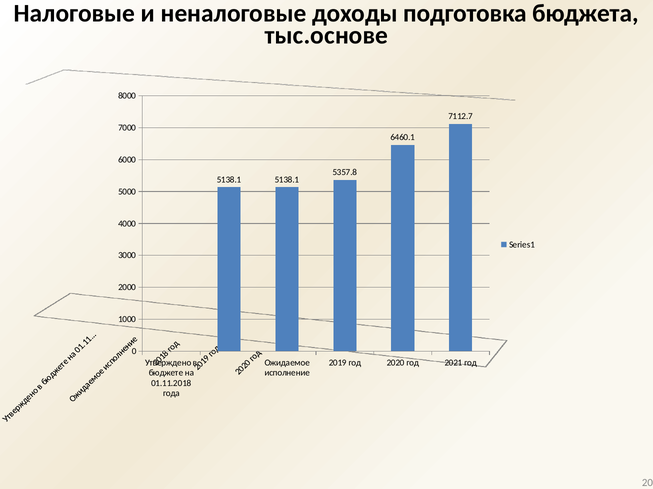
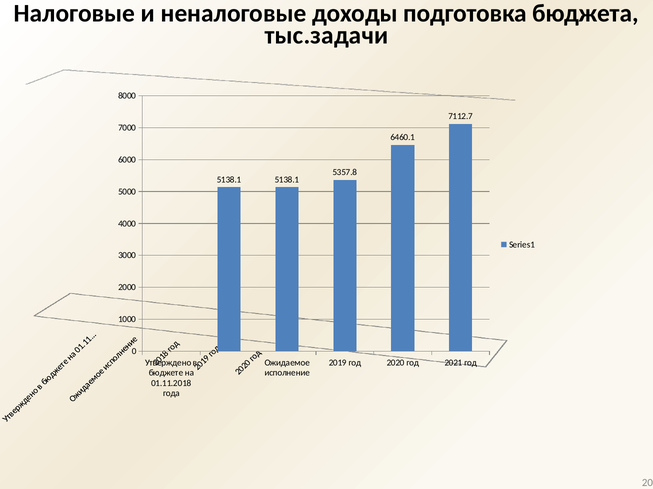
тыс.основе: тыс.основе -> тыс.задачи (326, 35)
